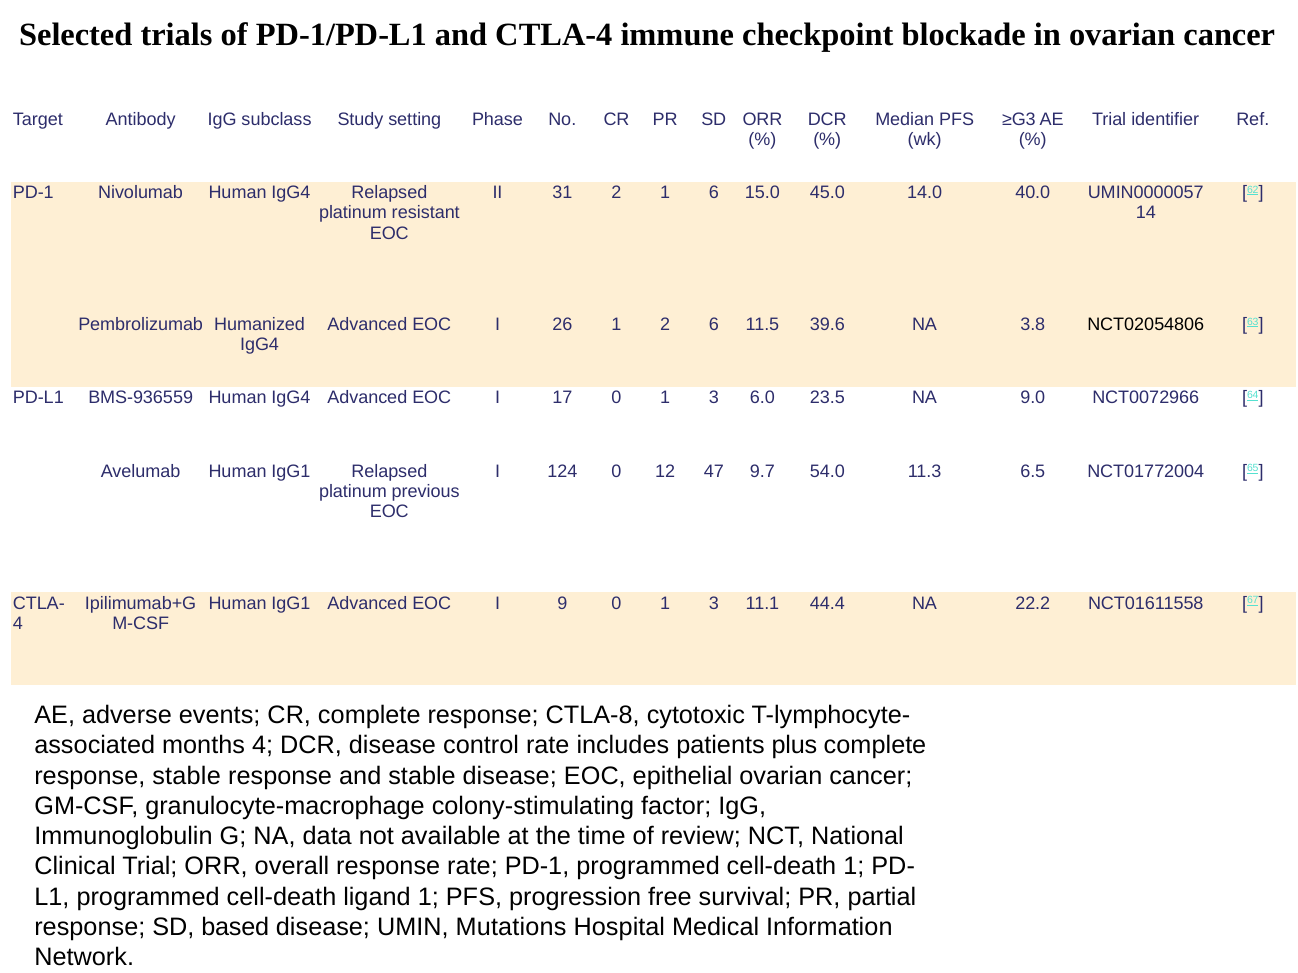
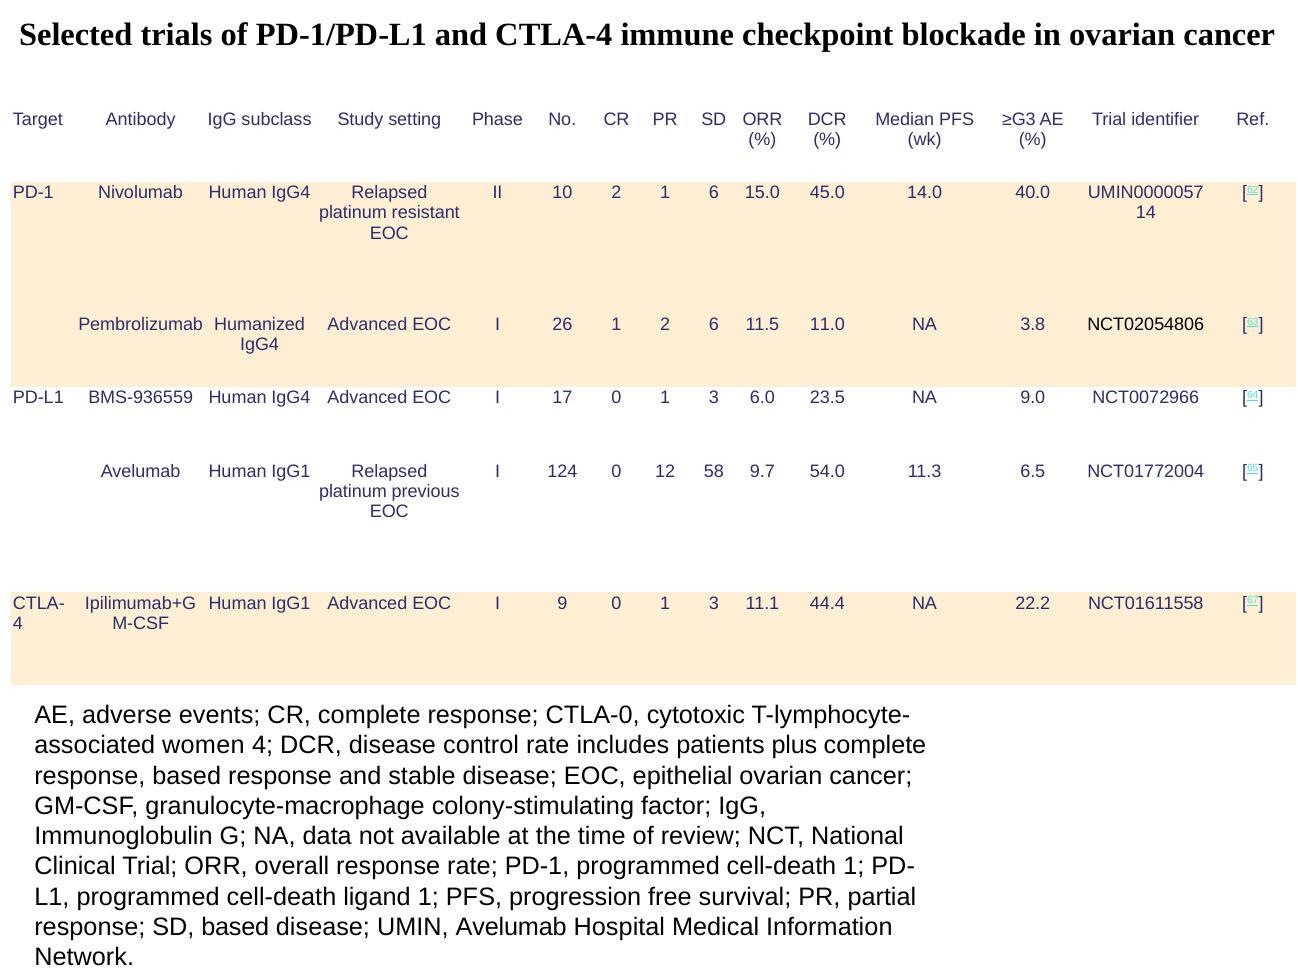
31: 31 -> 10 (562, 193)
39.6: 39.6 -> 11.0 (827, 325)
47: 47 -> 58 (714, 472)
CTLA-8: CTLA-8 -> CTLA-0 (593, 716)
months: months -> women (203, 746)
response stable: stable -> based (187, 776)
UMIN Mutations: Mutations -> Avelumab (511, 928)
